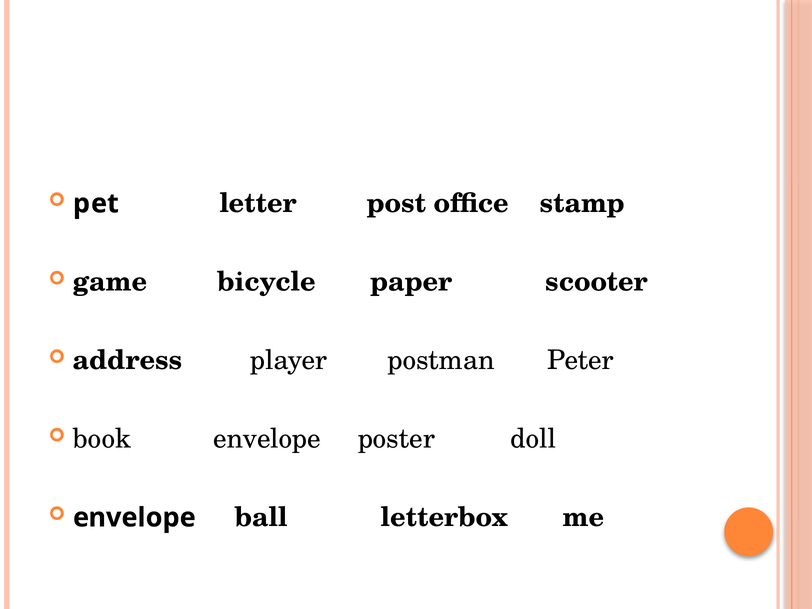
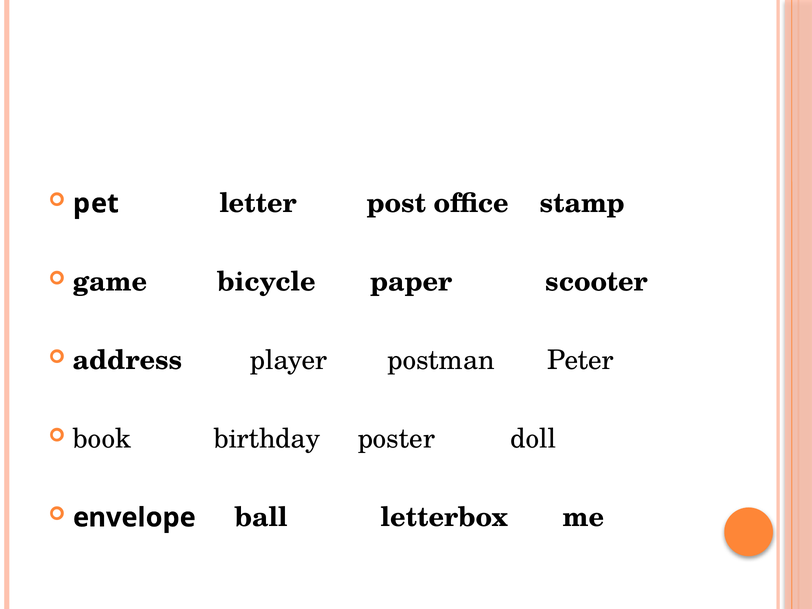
book envelope: envelope -> birthday (267, 439)
